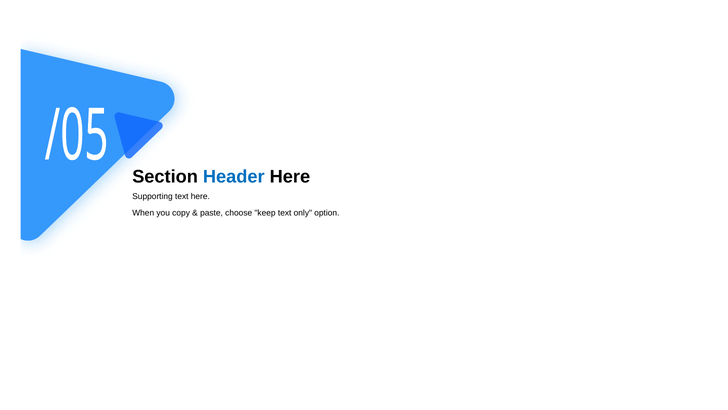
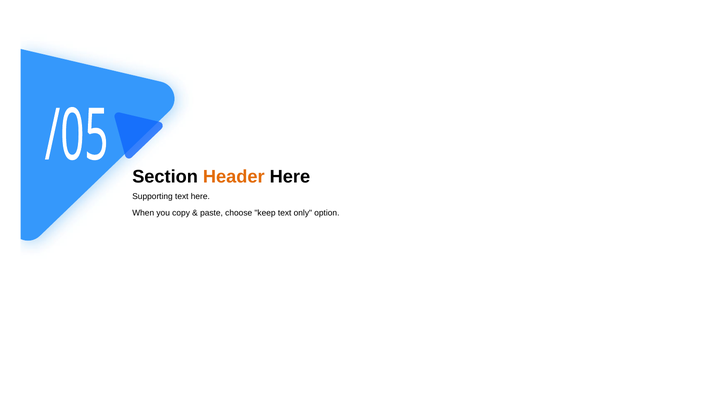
Header colour: blue -> orange (234, 176)
